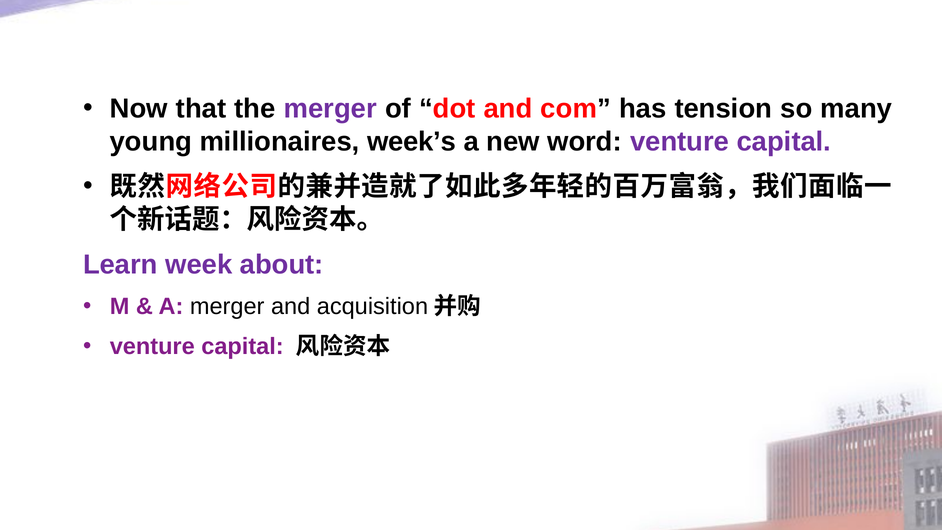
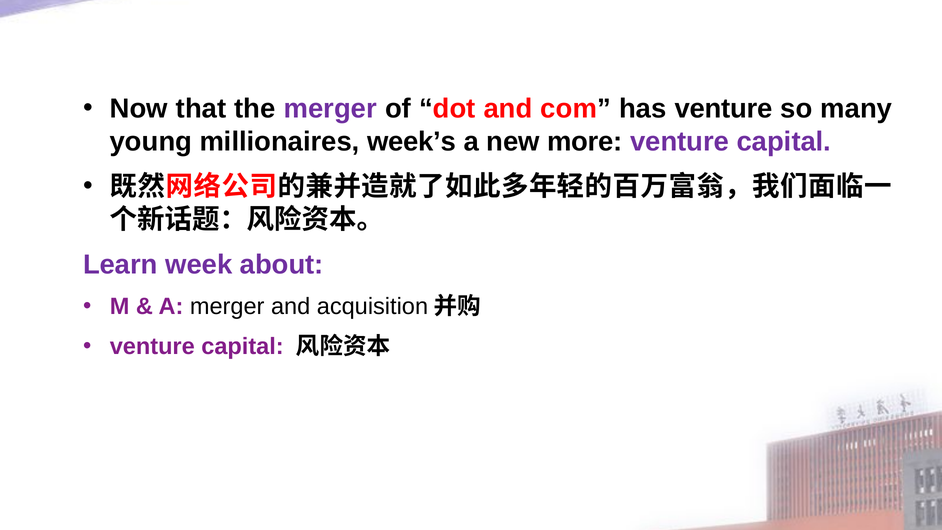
has tension: tension -> venture (723, 109)
word: word -> more (585, 142)
